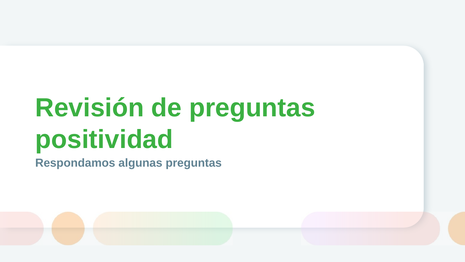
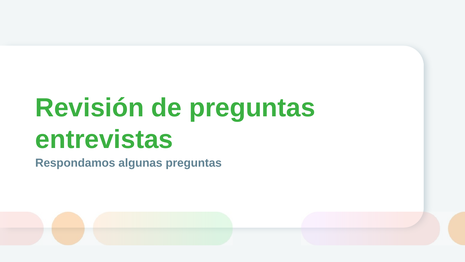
positividad: positividad -> entrevistas (104, 139)
